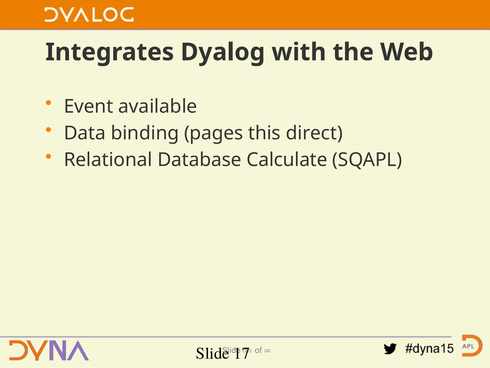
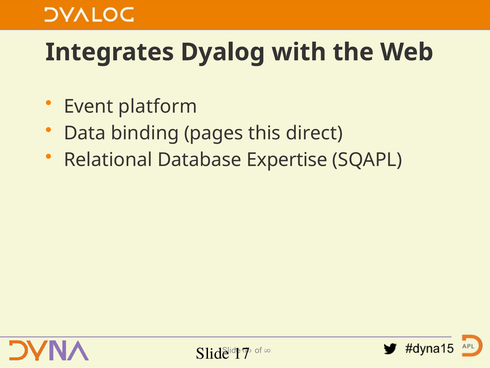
available: available -> platform (158, 106)
Calculate: Calculate -> Expertise (287, 160)
